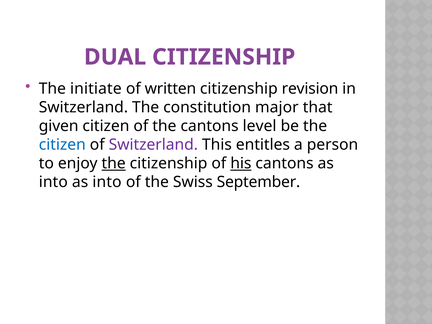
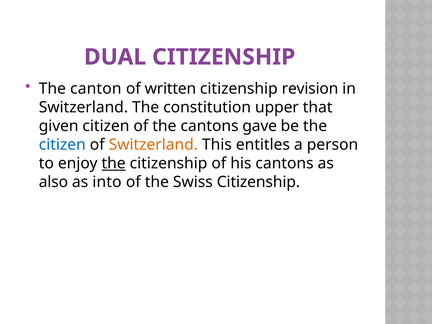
initiate: initiate -> canton (96, 89)
major: major -> upper (277, 107)
level: level -> gave (260, 126)
Switzerland colour: purple -> orange (153, 145)
his underline: present -> none (241, 163)
into: into -> also (53, 182)
Swiss September: September -> Citizenship (258, 182)
